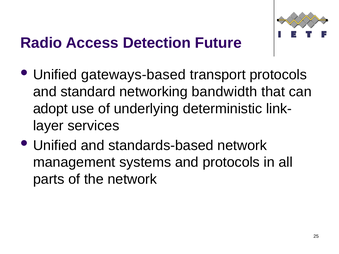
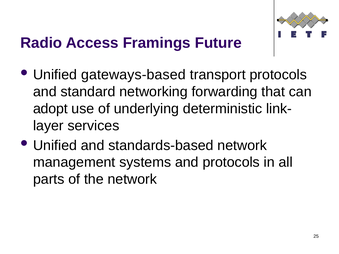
Detection: Detection -> Framings (157, 43)
bandwidth: bandwidth -> forwarding (225, 92)
